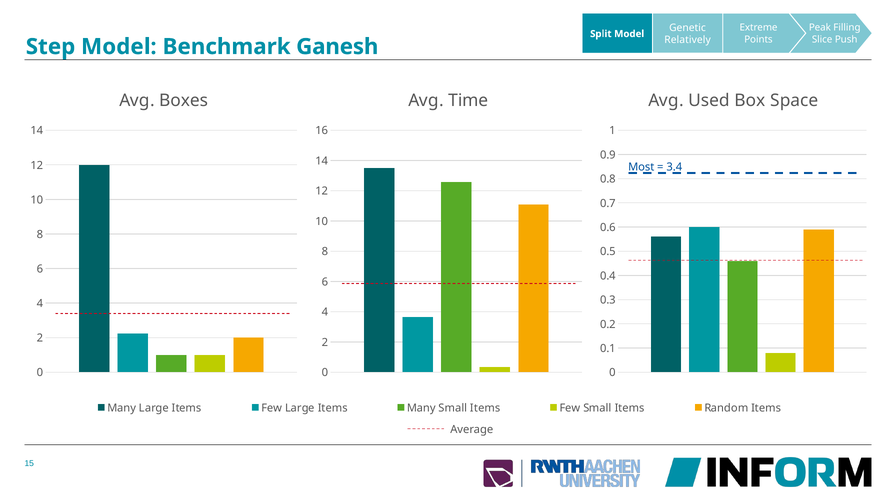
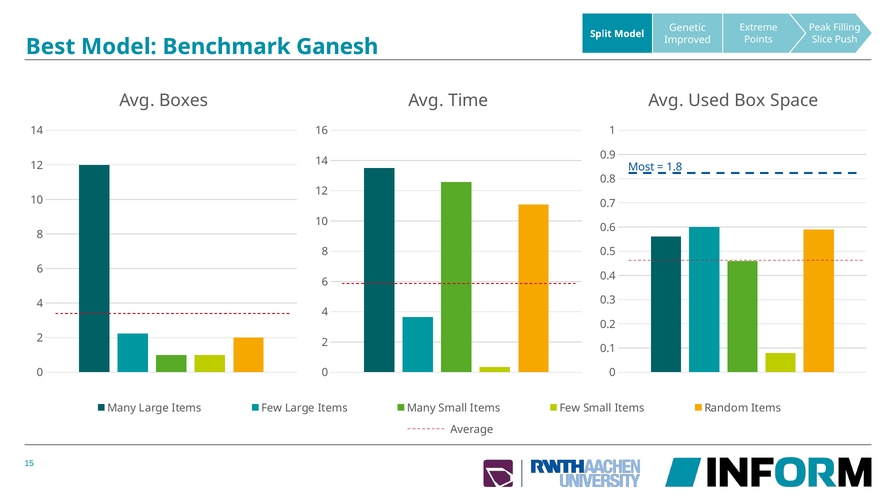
Relatively: Relatively -> Improved (688, 40)
Step: Step -> Best (50, 47)
3.4: 3.4 -> 1.8 (674, 167)
